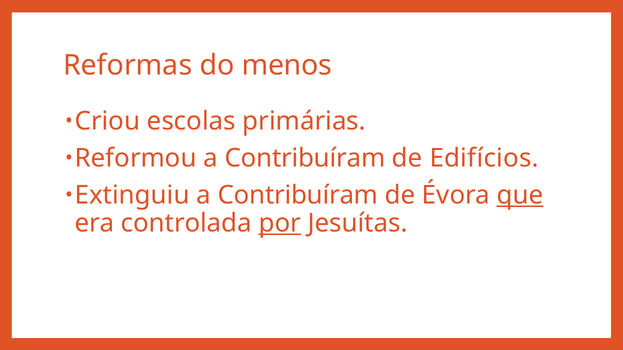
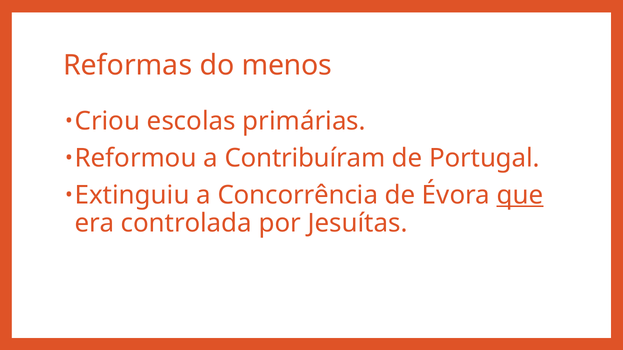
Edifícios: Edifícios -> Portugal (484, 158)
Extinguiu a Contribuíram: Contribuíram -> Concorrência (298, 196)
por underline: present -> none (280, 224)
